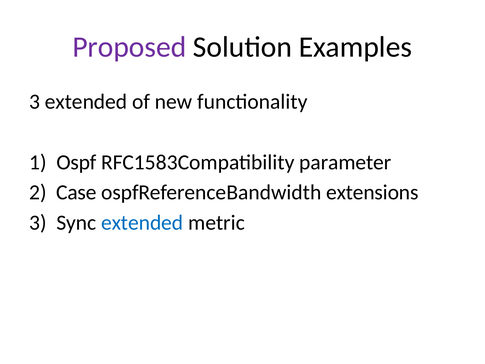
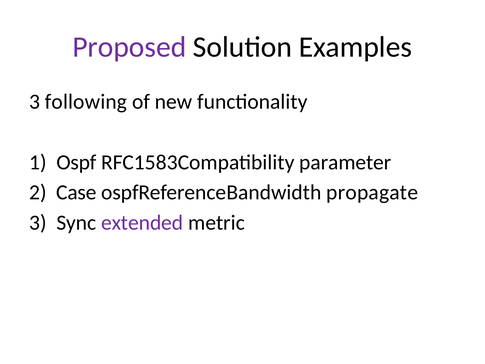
3 extended: extended -> following (86, 102)
extensions: extensions -> propagate (372, 192)
extended colour: blue -> purple (142, 222)
